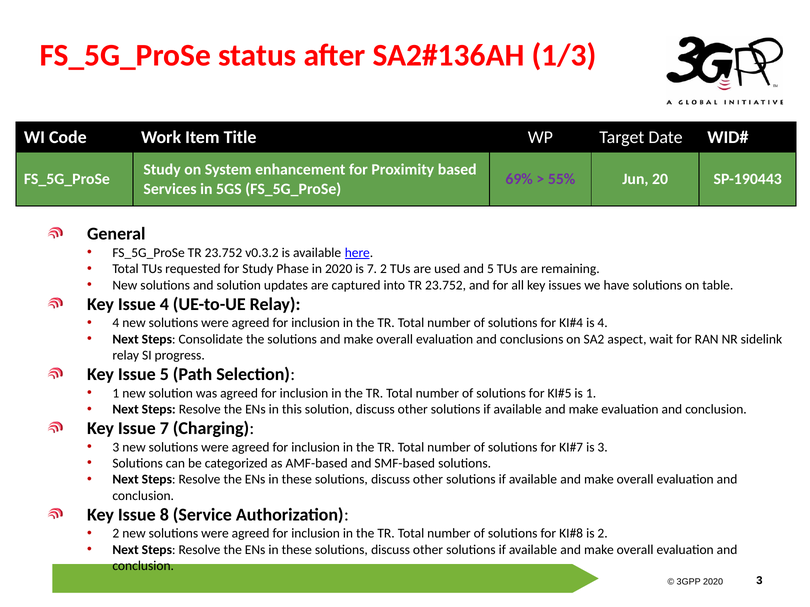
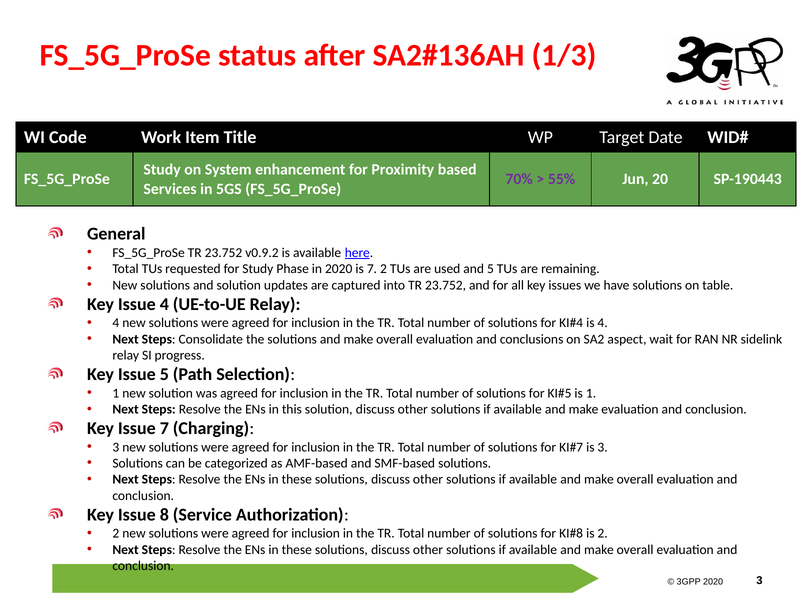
69%: 69% -> 70% (519, 179)
v0.3.2: v0.3.2 -> v0.9.2 (262, 253)
